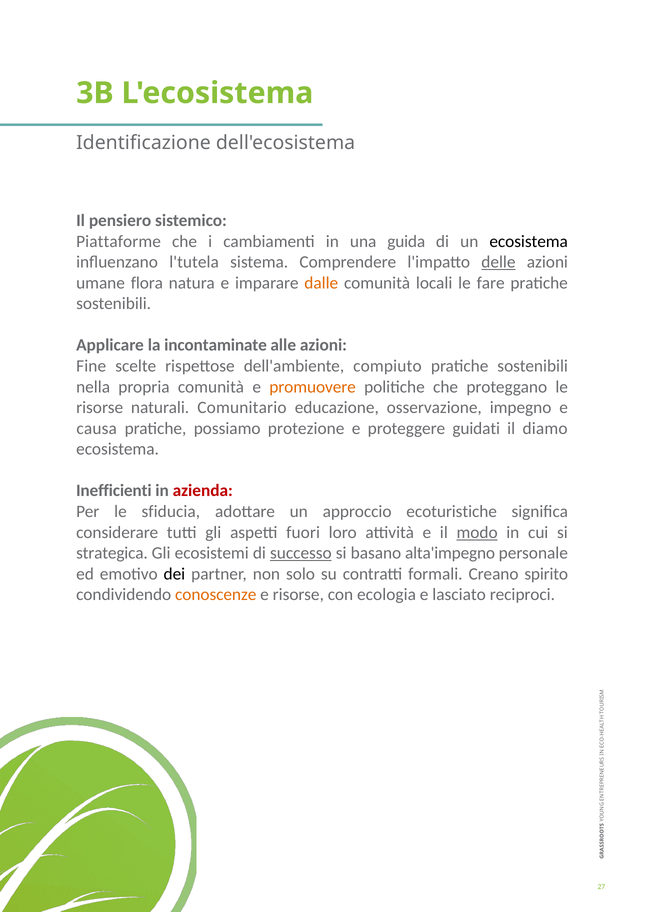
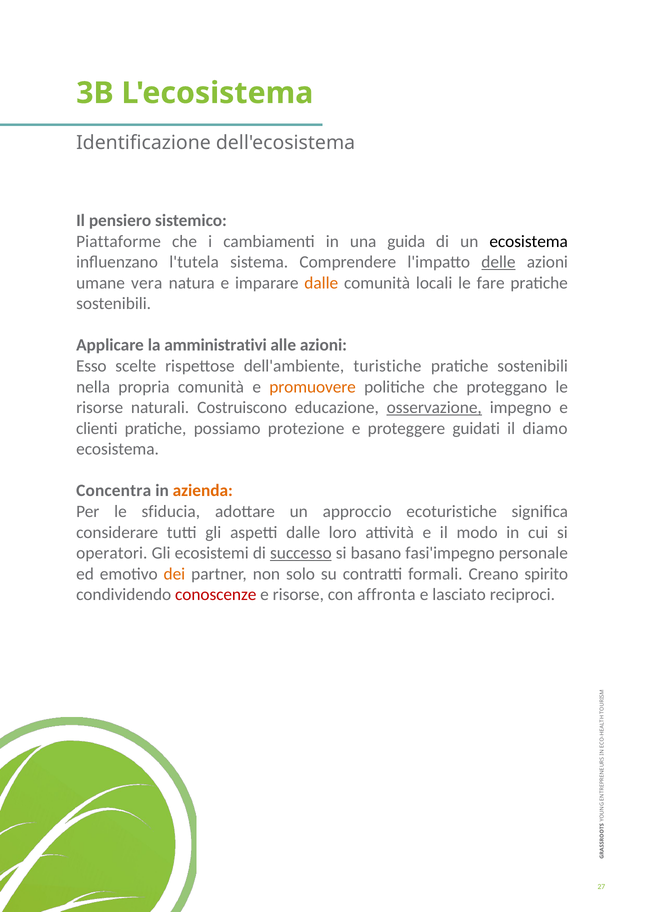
flora: flora -> vera (147, 283)
incontaminate: incontaminate -> amministrativi (216, 345)
Fine: Fine -> Esso (91, 366)
compiuto: compiuto -> turistiche (387, 366)
Comunitario: Comunitario -> Costruiscono (242, 408)
osservazione underline: none -> present (434, 408)
causa: causa -> clienti (97, 429)
Inefficienti: Inefficienti -> Concentra (114, 491)
azienda colour: red -> orange (203, 491)
aspetti fuori: fuori -> dalle (303, 532)
modo underline: present -> none (477, 532)
strategica: strategica -> operatori (112, 553)
alta'impegno: alta'impegno -> fasi'impegno (450, 553)
dei colour: black -> orange (174, 574)
conoscenze colour: orange -> red (216, 595)
ecologia: ecologia -> affronta (386, 595)
